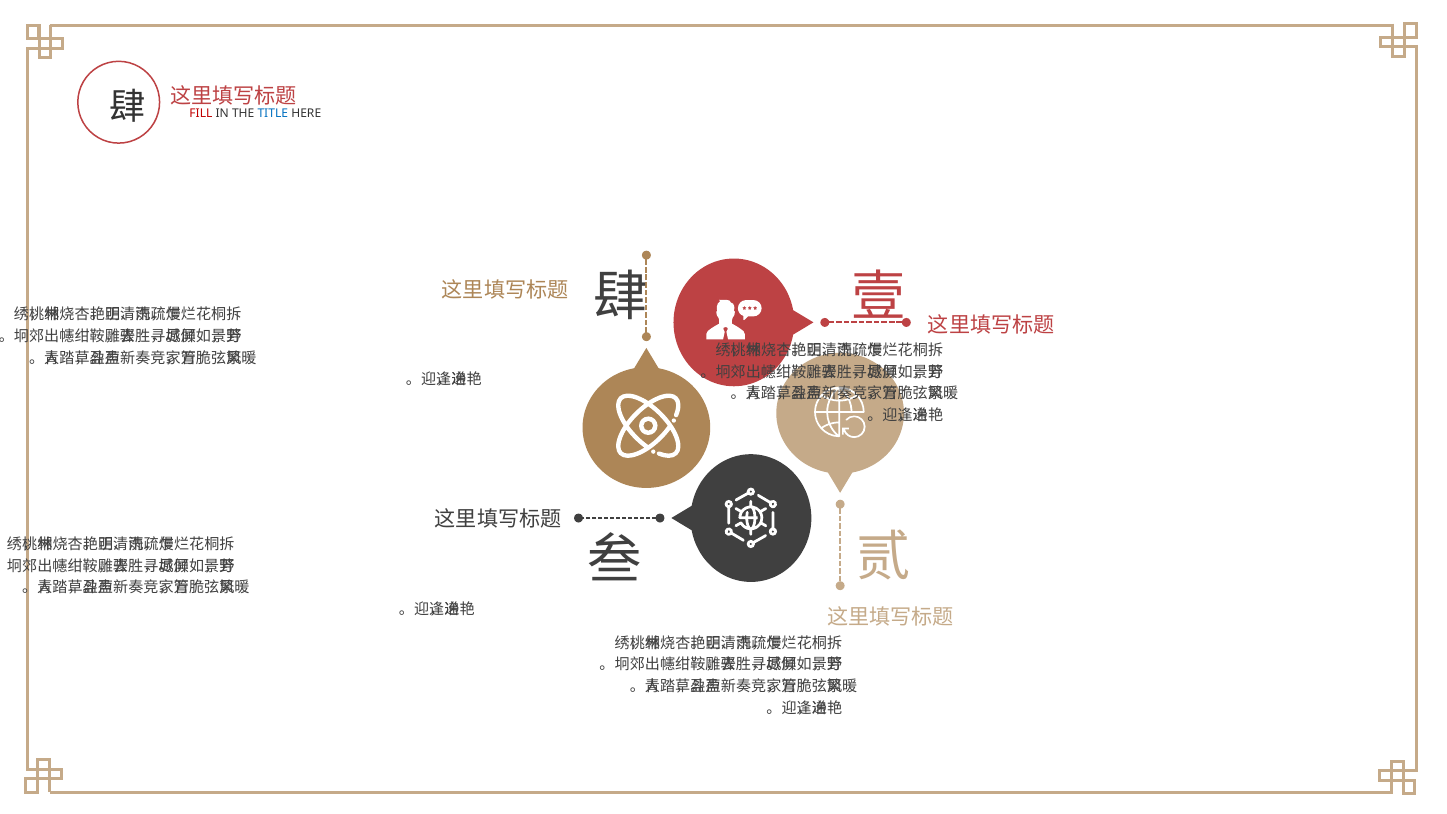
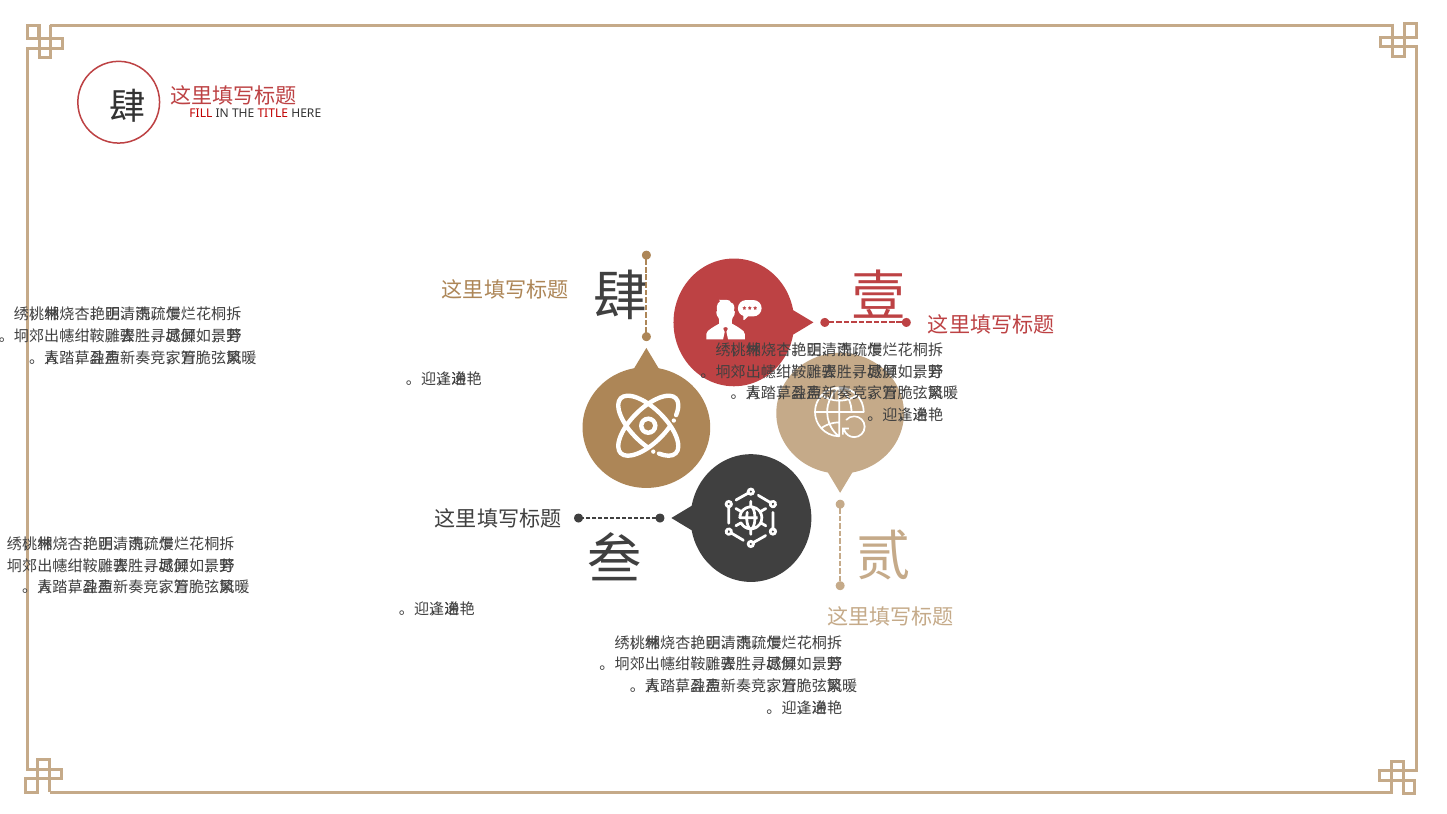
TITLE colour: blue -> red (273, 113)
